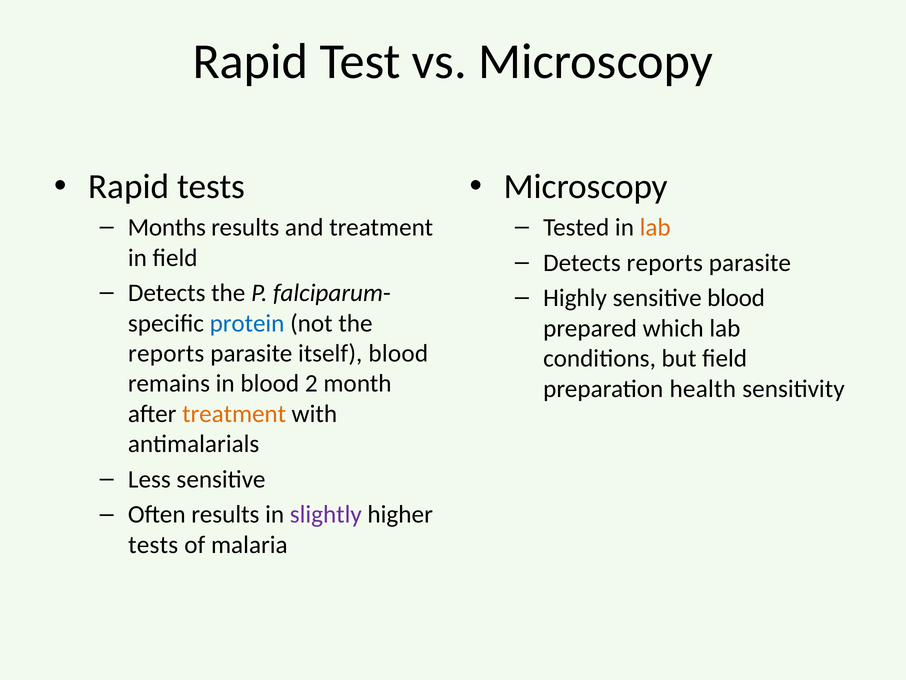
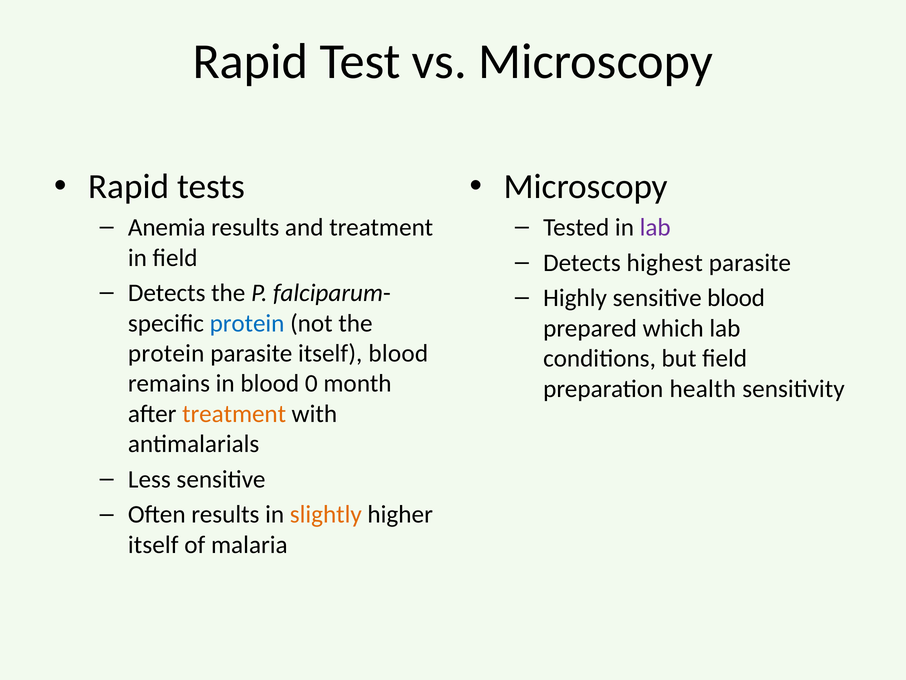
Months: Months -> Anemia (167, 227)
lab colour: orange -> purple (655, 227)
Detects reports: reports -> highest (665, 263)
reports: reports -> protein (166, 353)
2: 2 -> 0 (311, 383)
slightly colour: purple -> orange (326, 514)
tests: tests -> itself (153, 544)
